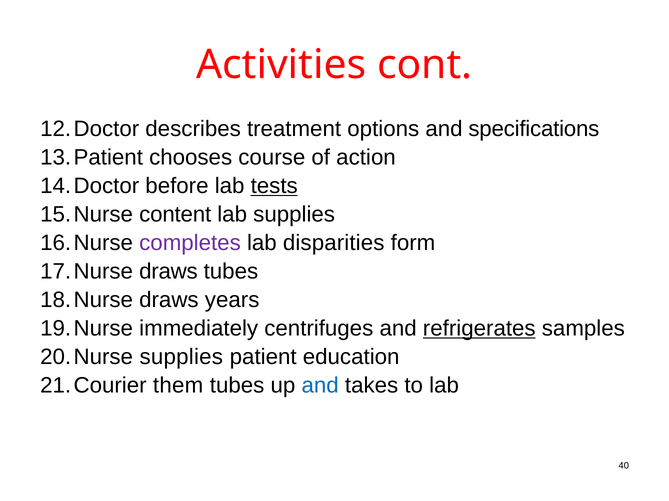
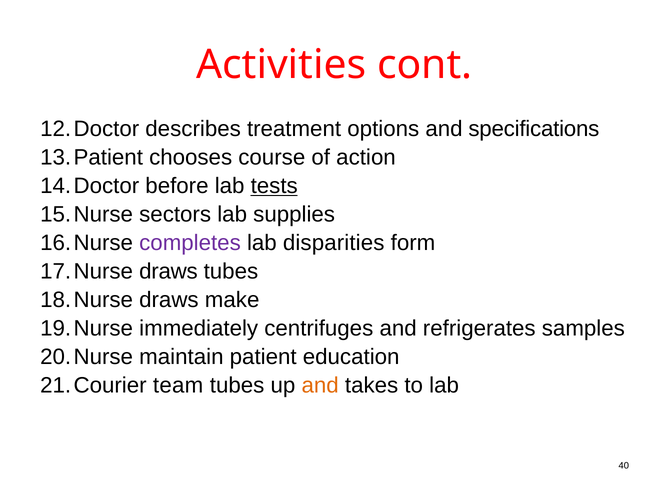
content: content -> sectors (175, 215)
years: years -> make (232, 300)
refrigerates underline: present -> none (479, 329)
supplies: supplies -> maintain (181, 357)
them: them -> team (178, 386)
and colour: blue -> orange (320, 386)
